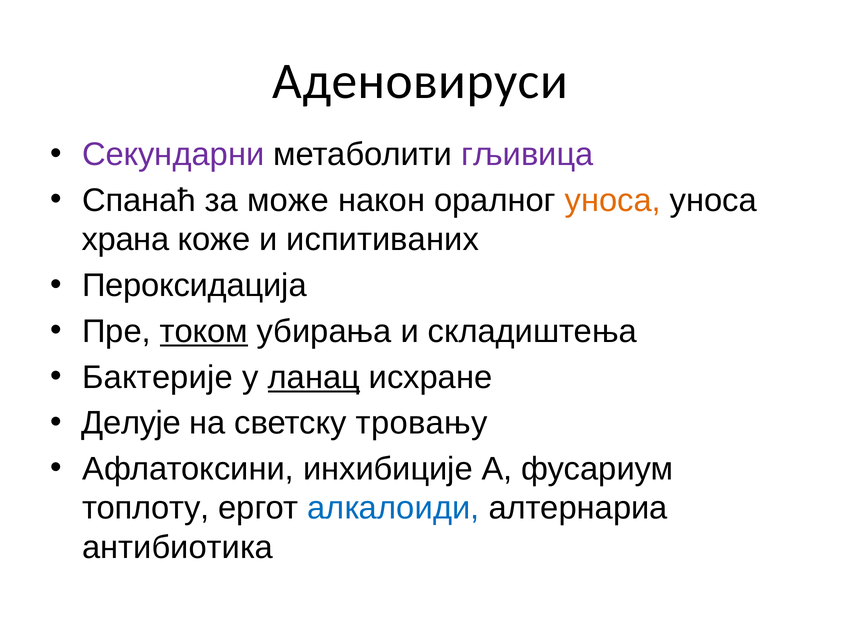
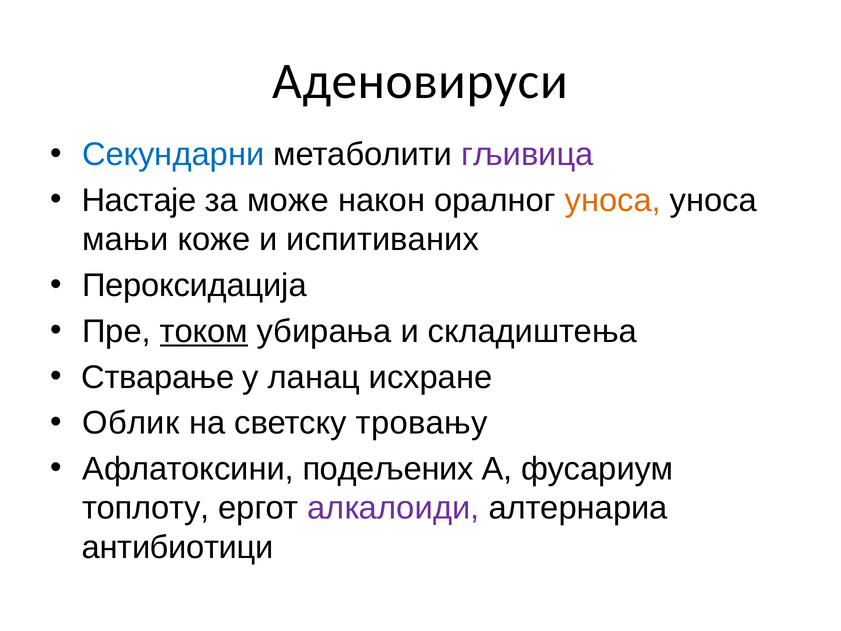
Секундарни colour: purple -> blue (173, 154)
Спанаћ: Спанаћ -> Настаје (139, 200)
храна: храна -> мањи (125, 240)
Бактерије: Бактерије -> Стварање (158, 377)
ланац underline: present -> none (314, 377)
Делује: Делује -> Облик (131, 423)
инхибиције: инхибиције -> подељених (388, 469)
алкалоиди colour: blue -> purple (393, 508)
антибиотика: антибиотика -> антибиотици (178, 547)
